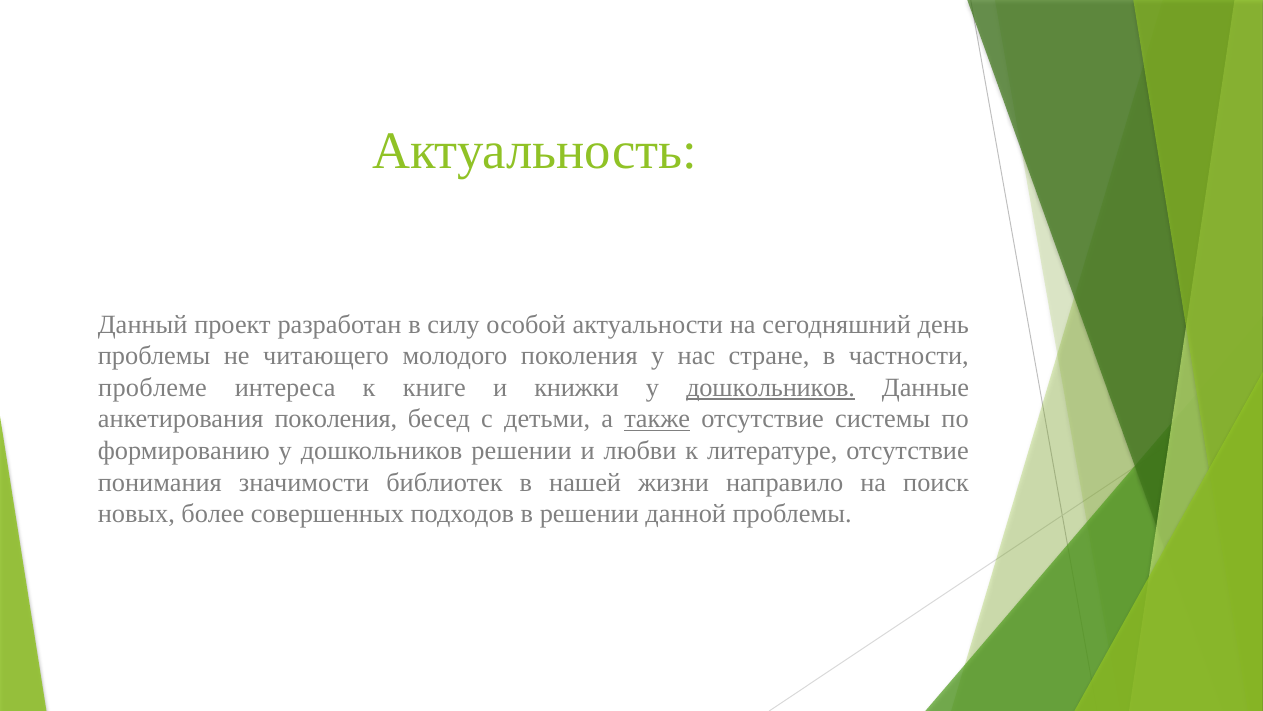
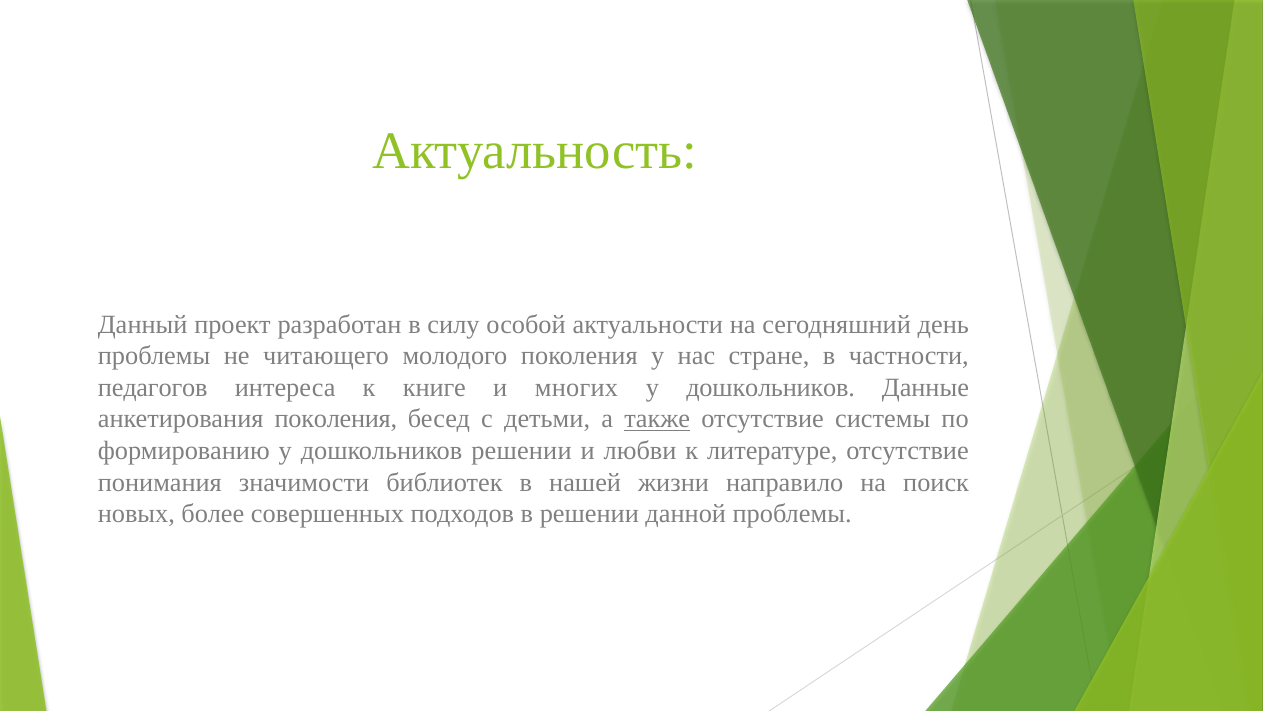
проблеме: проблеме -> педагогов (153, 387)
книжки: книжки -> многих (576, 387)
дошкольников underline: present -> none (771, 387)
